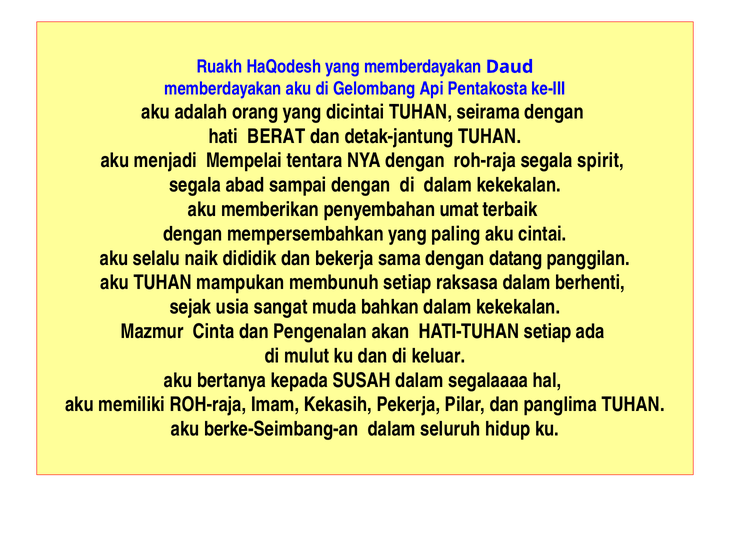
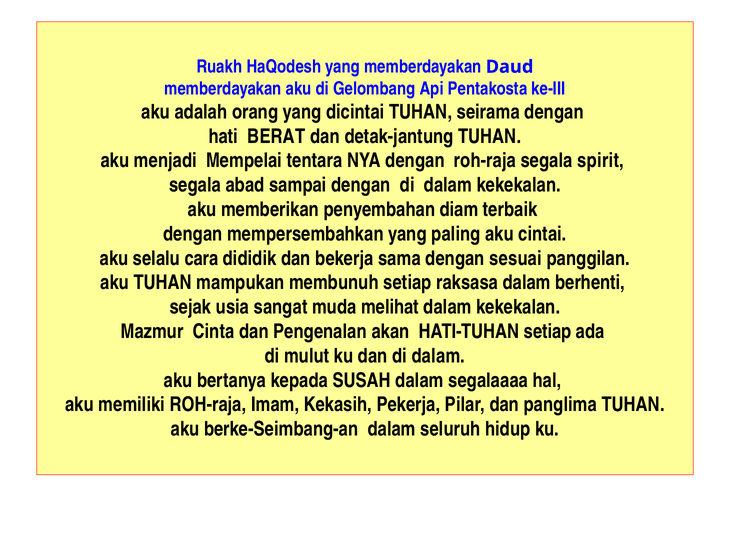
umat: umat -> diam (459, 209)
naik: naik -> cara (202, 258)
datang: datang -> sesuai (516, 258)
bahkan: bahkan -> melihat (390, 307)
dan di keluar: keluar -> dalam (438, 356)
